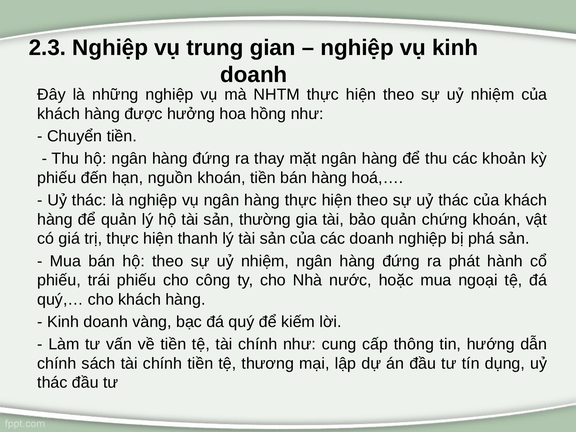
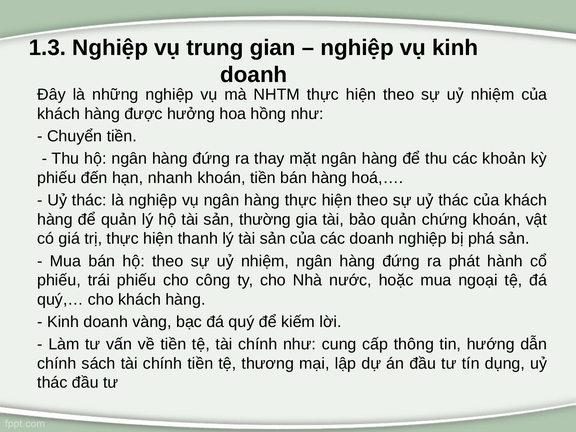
2.3: 2.3 -> 1.3 (47, 48)
nguồn: nguồn -> nhanh (170, 178)
